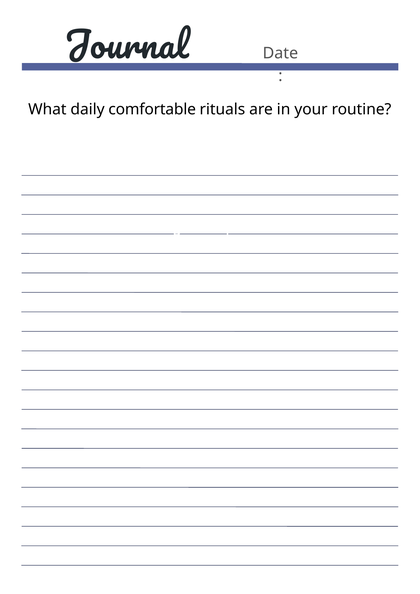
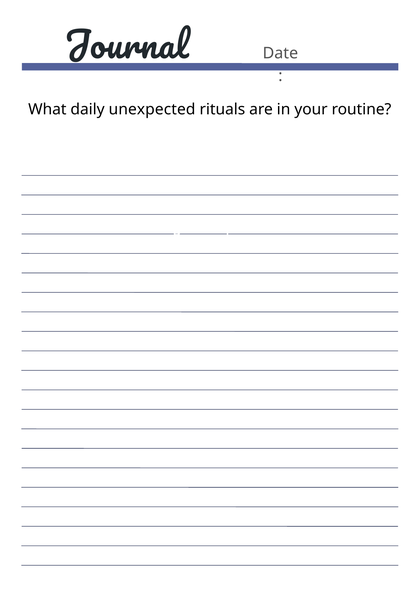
comfortable: comfortable -> unexpected (152, 109)
